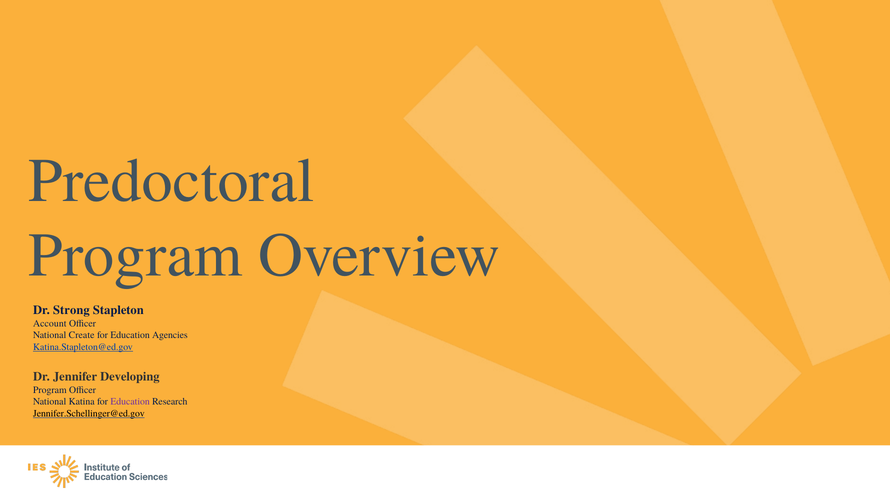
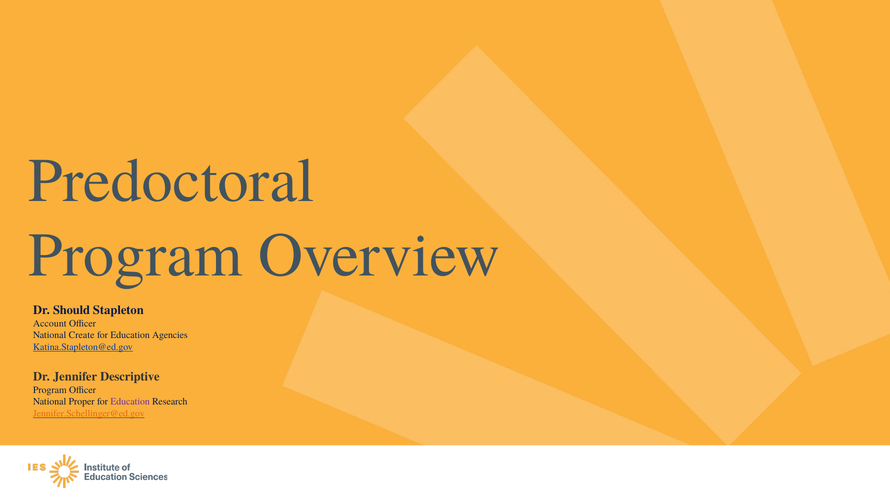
Strong: Strong -> Should (71, 310)
Developing: Developing -> Descriptive (130, 376)
Katina: Katina -> Proper (82, 401)
Jennifer.Schellinger@ed.gov colour: black -> orange (89, 413)
